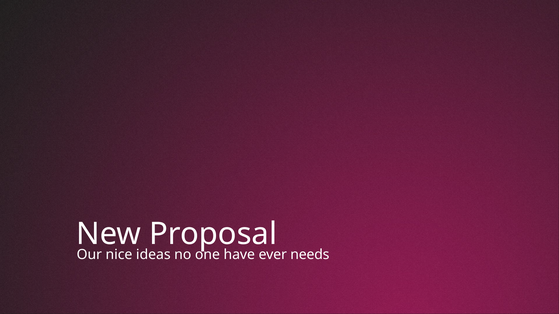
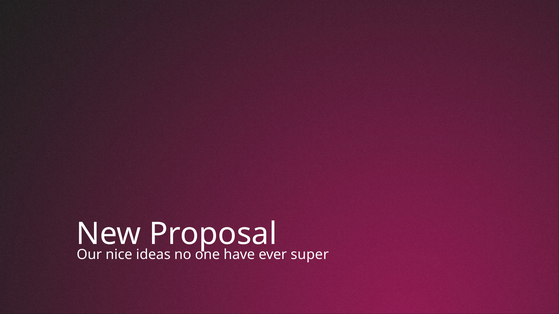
needs: needs -> super (310, 255)
